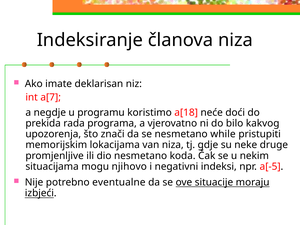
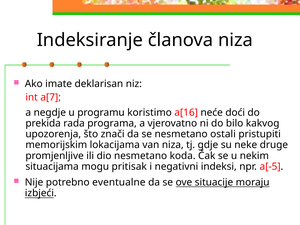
a[18: a[18 -> a[16 (186, 113)
while: while -> ostali (223, 134)
njihovo: njihovo -> pritisak (129, 166)
